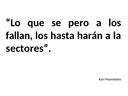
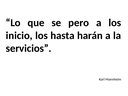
fallan: fallan -> inicio (19, 36)
sectores: sectores -> servicios (29, 48)
